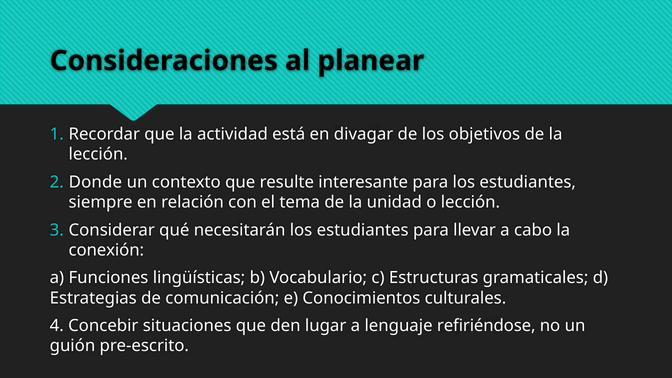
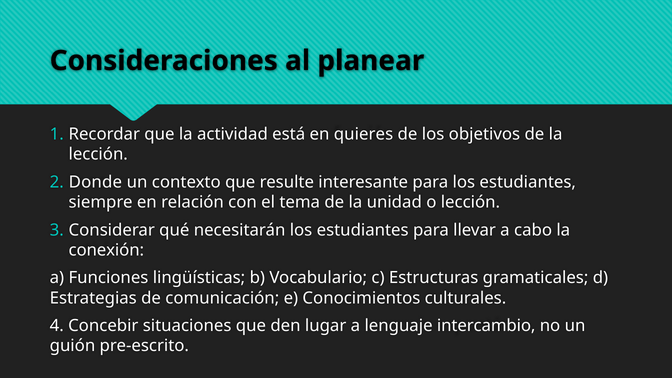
divagar: divagar -> quieres (364, 134)
refiriéndose: refiriéndose -> intercambio (486, 326)
